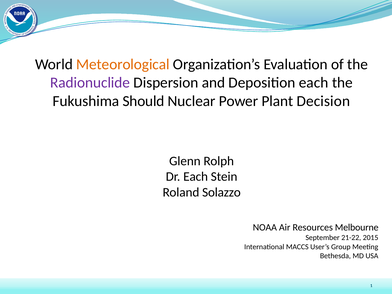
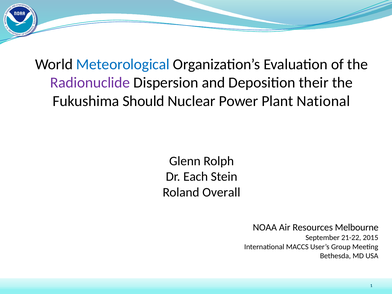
Meteorological colour: orange -> blue (123, 64)
Deposition each: each -> their (314, 83)
Decision: Decision -> National (323, 101)
Solazzo: Solazzo -> Overall (221, 192)
